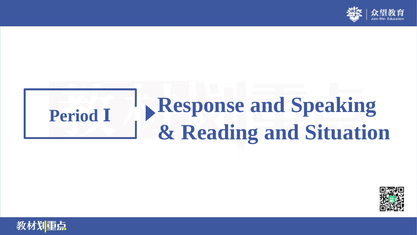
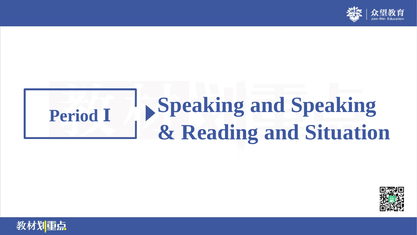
Ⅰ Response: Response -> Speaking (201, 105)
